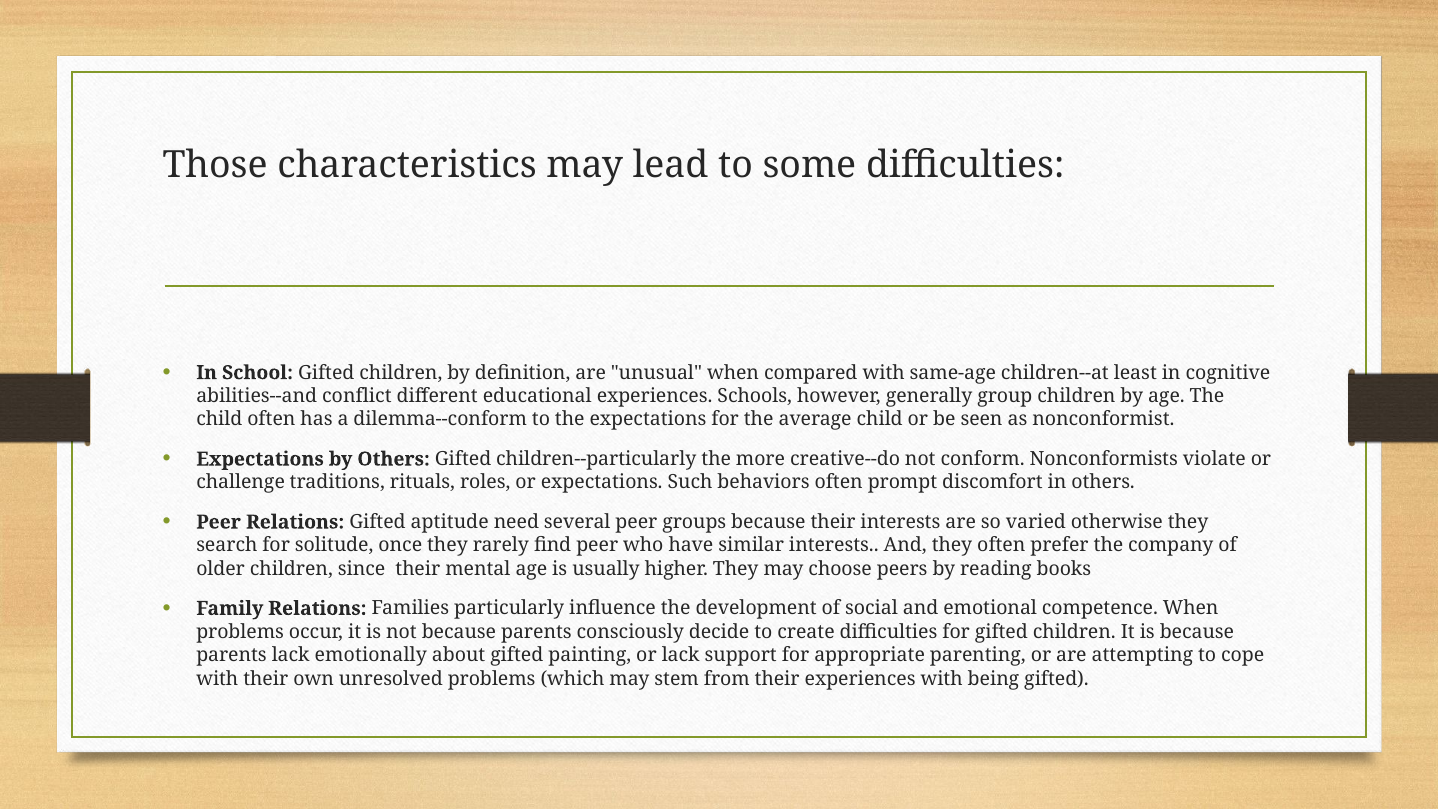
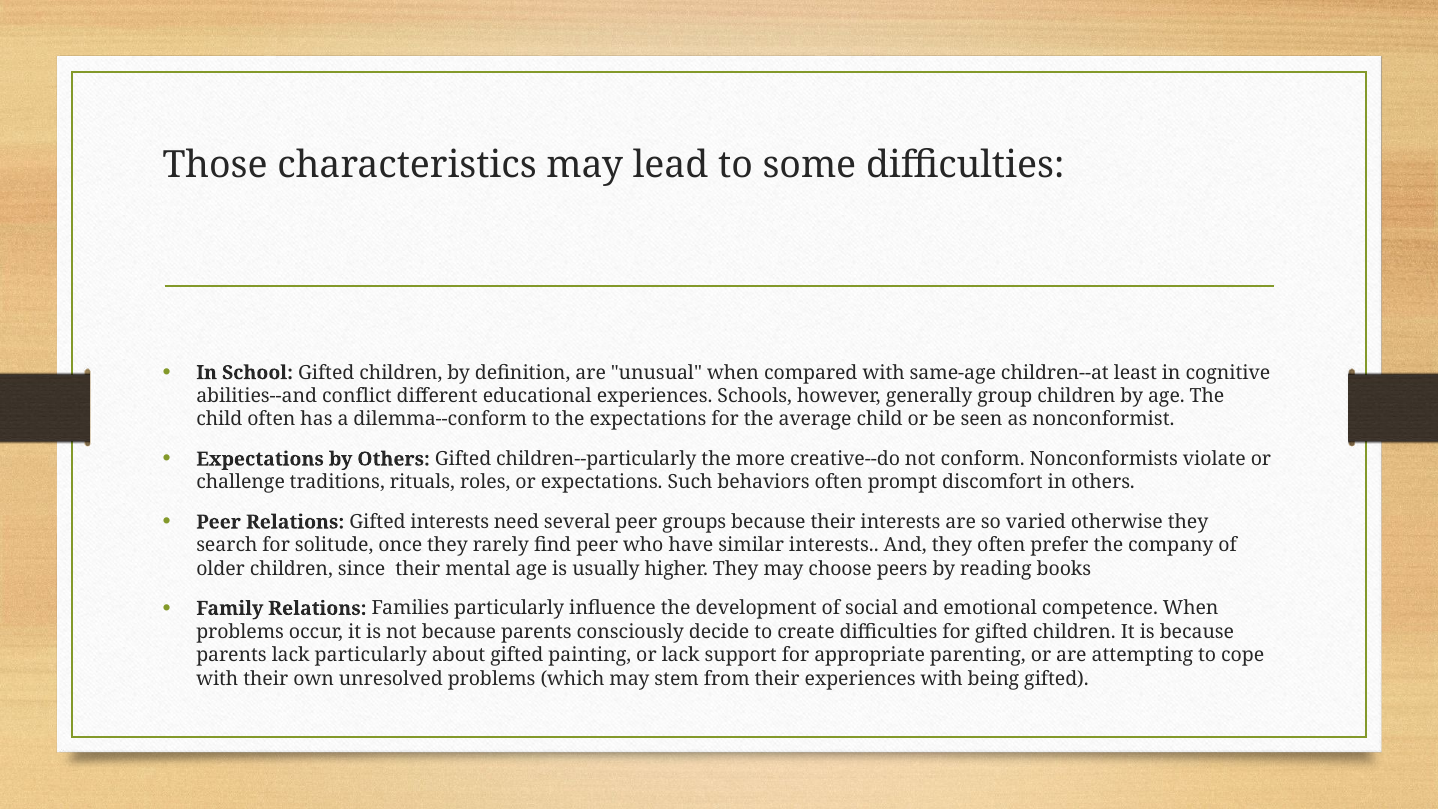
Gifted aptitude: aptitude -> interests (450, 522)
lack emotionally: emotionally -> particularly (371, 655)
